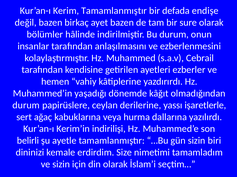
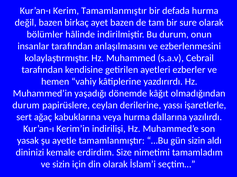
defada endişe: endişe -> hurma (205, 11)
belirli: belirli -> yasak (28, 141)
biri: biri -> aldı (215, 141)
